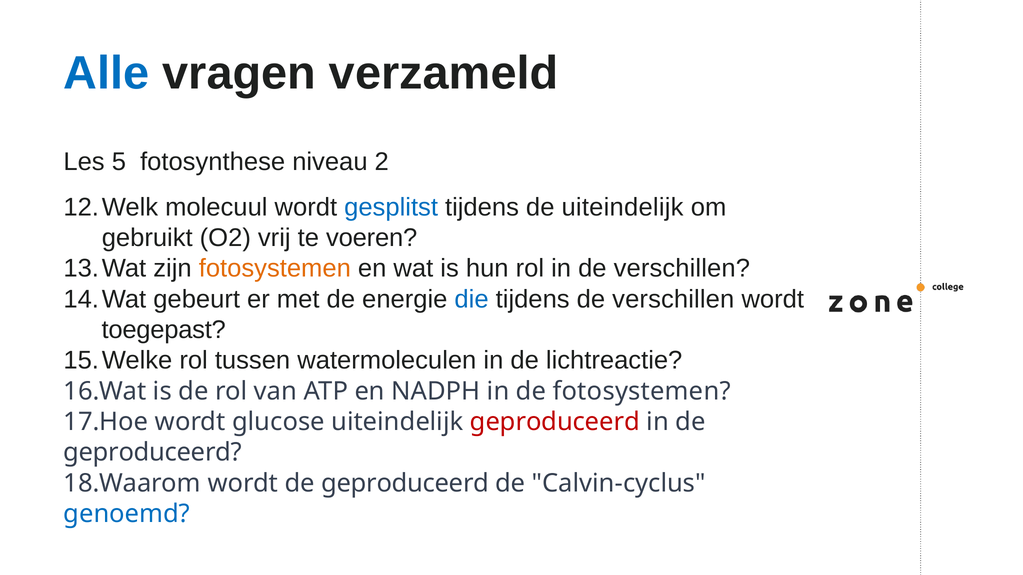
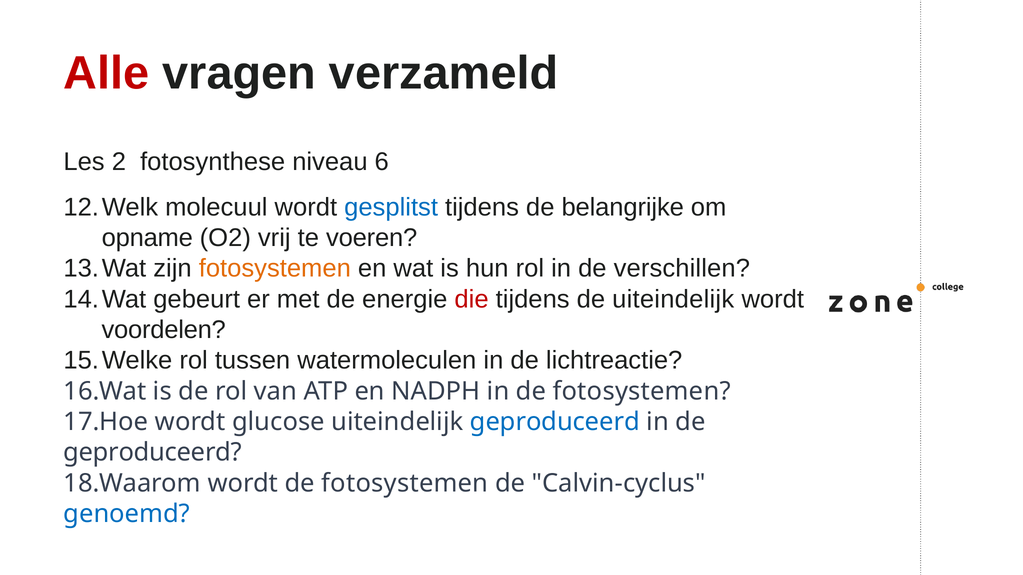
Alle colour: blue -> red (106, 73)
5: 5 -> 2 (119, 162)
2: 2 -> 6 (382, 162)
de uiteindelijk: uiteindelijk -> belangrijke (623, 207)
gebruikt: gebruikt -> opname (147, 238)
die colour: blue -> red (472, 299)
tijdens de verschillen: verschillen -> uiteindelijk (673, 299)
toegepast: toegepast -> voordelen (164, 330)
geproduceerd colour: red -> blue (555, 422)
wordt de geproduceerd: geproduceerd -> fotosystemen (405, 484)
